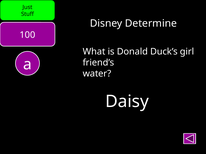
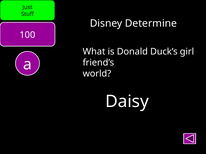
water: water -> world (97, 74)
